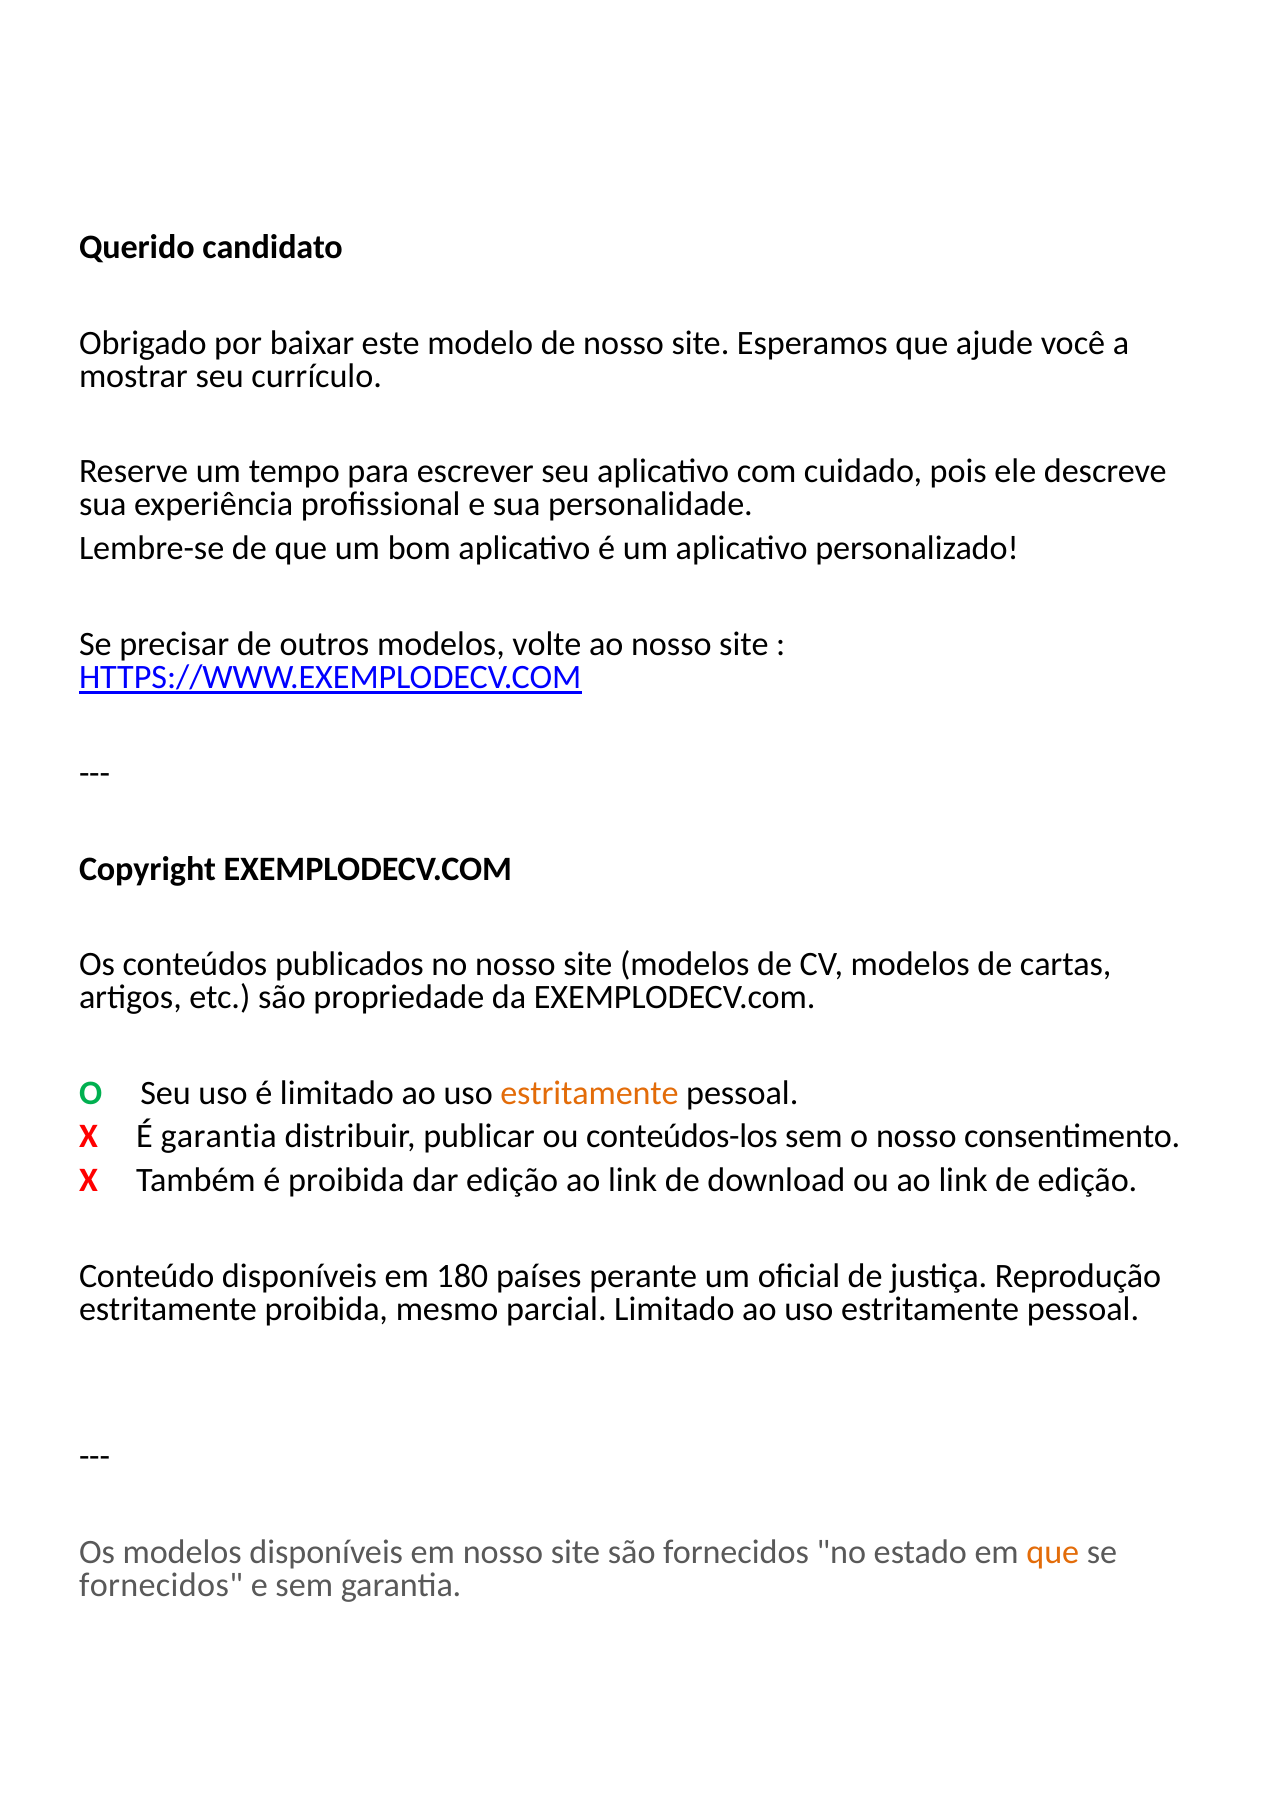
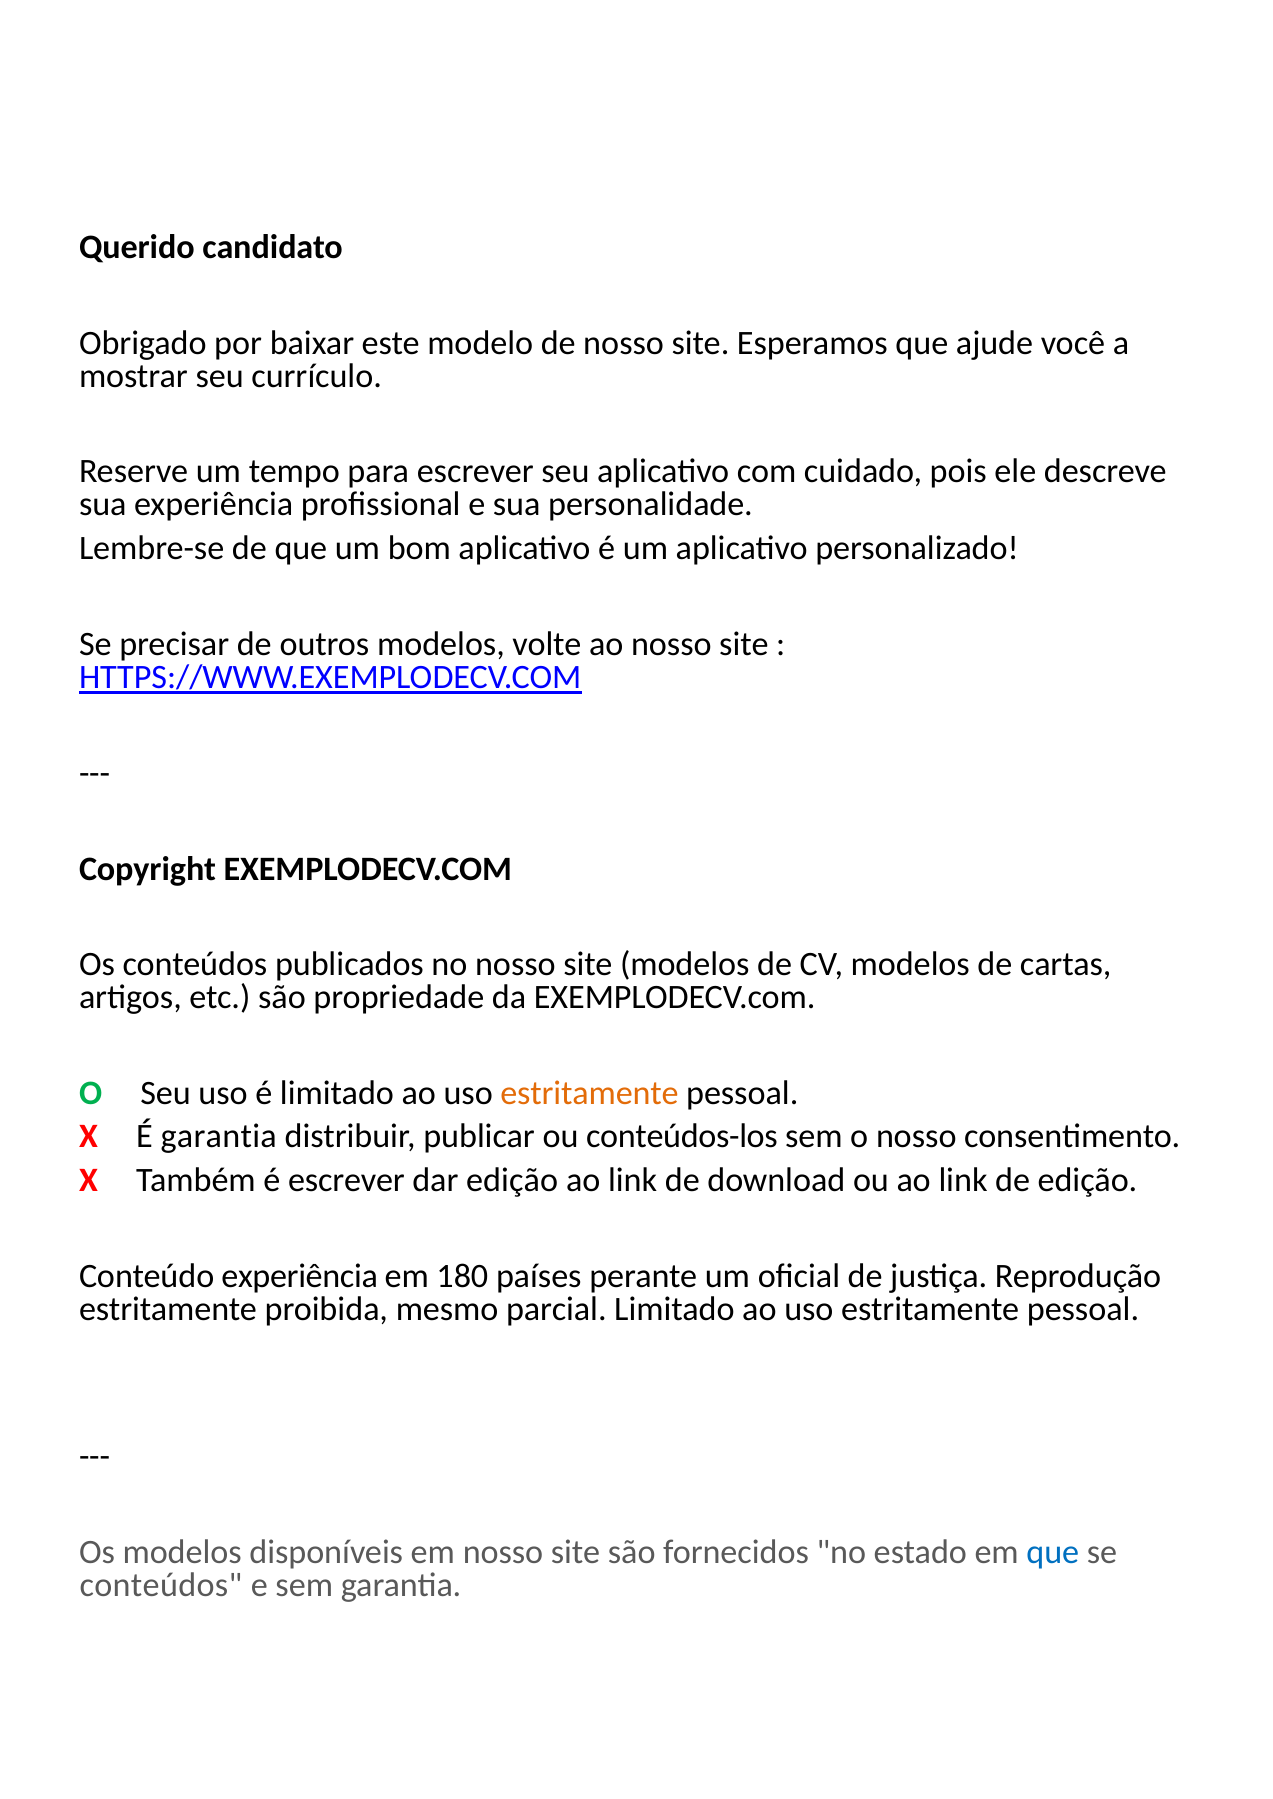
é proibida: proibida -> escrever (346, 1181)
Conteúdo disponíveis: disponíveis -> experiência (300, 1276)
que colour: orange -> blue (1053, 1552)
fornecidos: fornecidos -> conteúdos (161, 1585)
